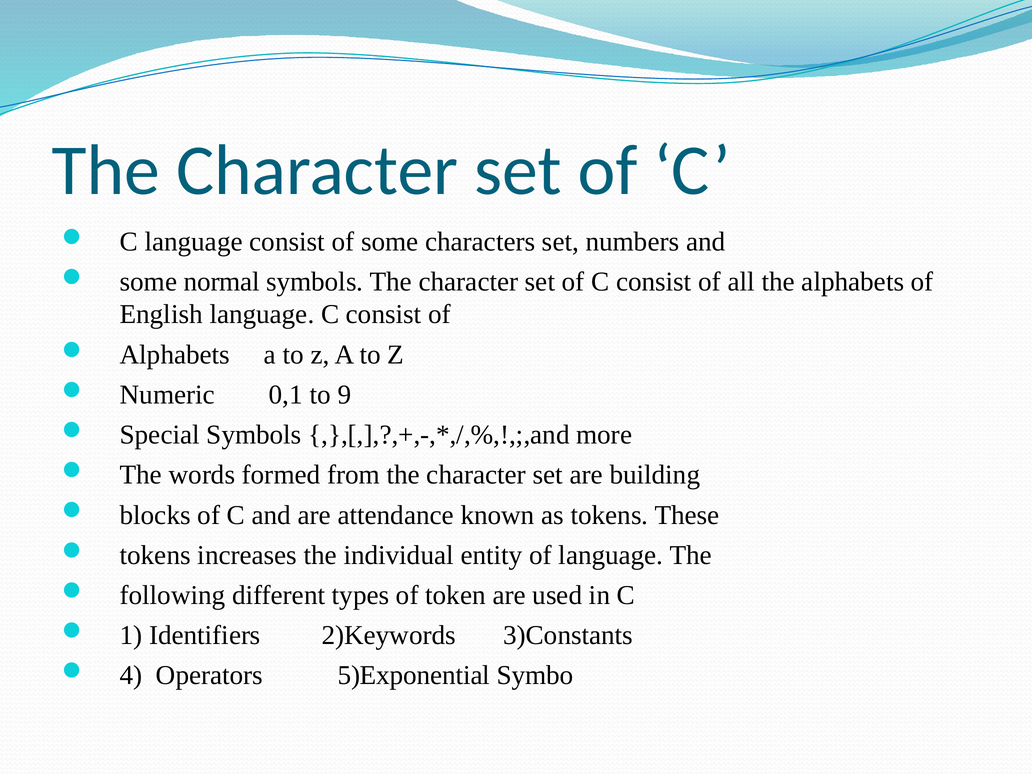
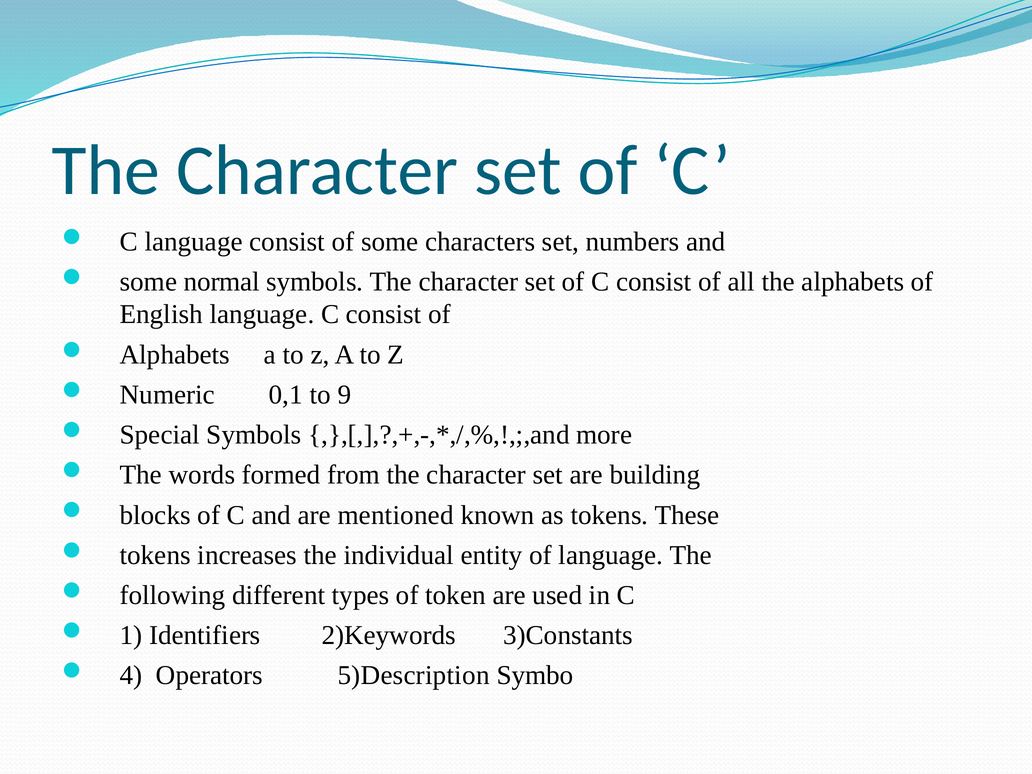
attendance: attendance -> mentioned (396, 515)
5)Exponential: 5)Exponential -> 5)Description (414, 675)
